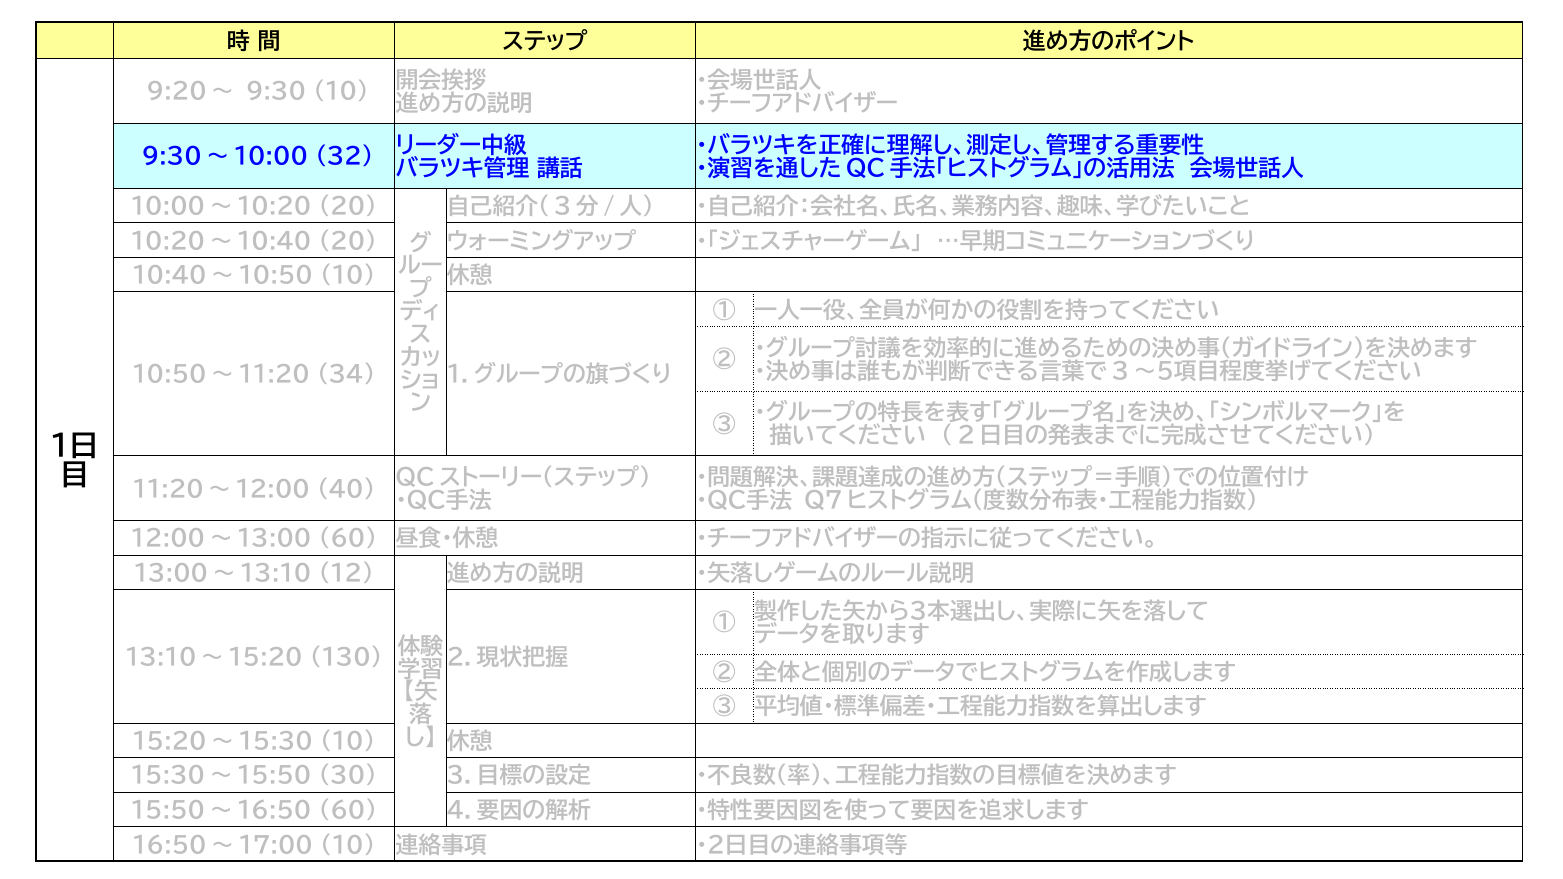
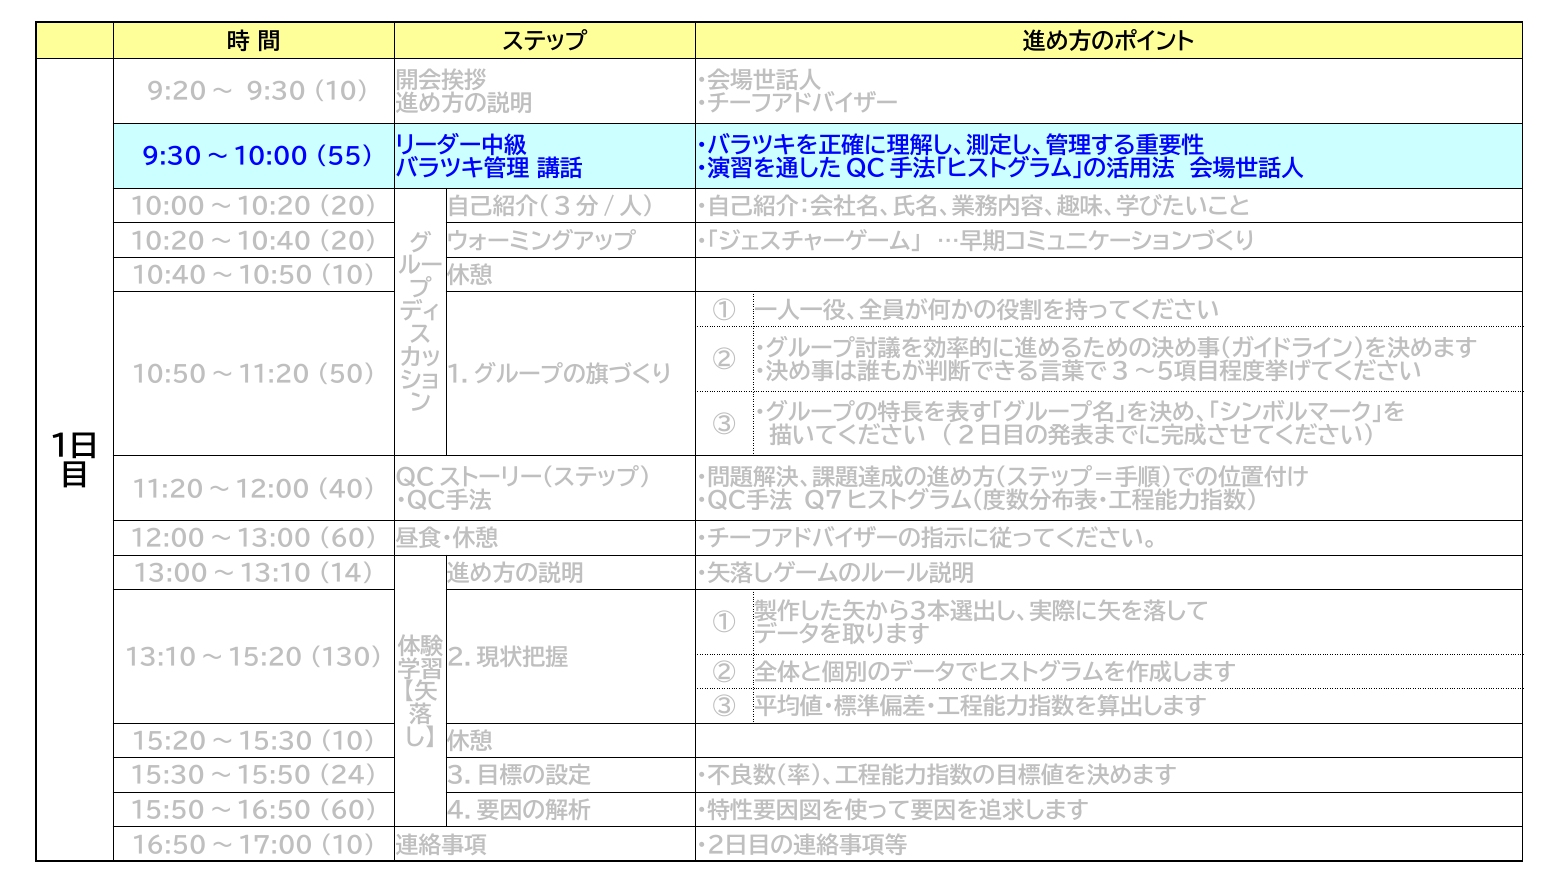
32: 32 -> 55 (344, 157)
34: 34 -> 50 (346, 375)
12: 12 -> 14 (346, 574)
30: 30 -> 24 (348, 777)
